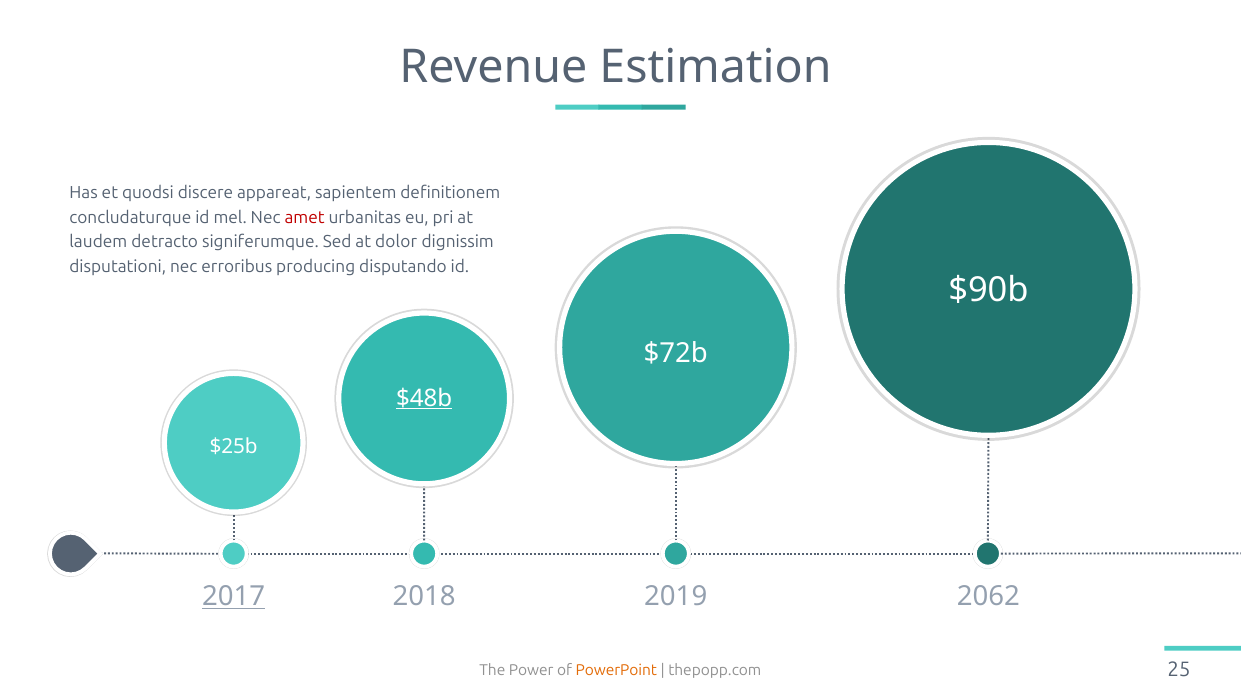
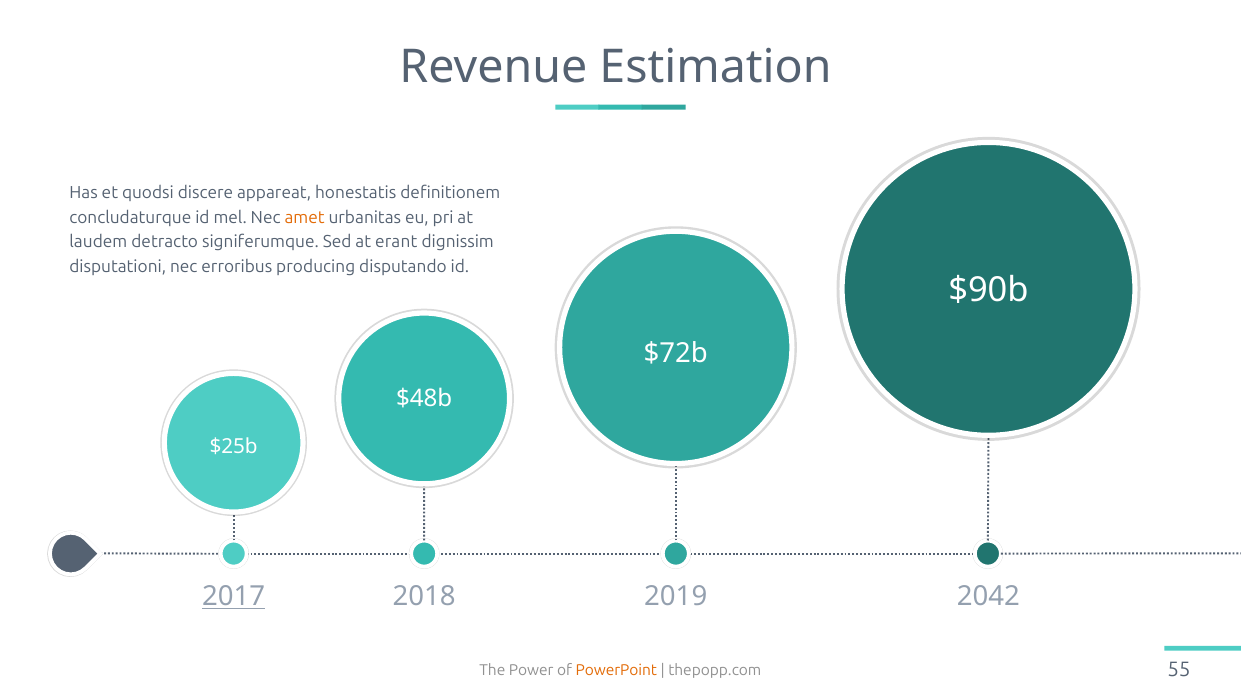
sapientem: sapientem -> honestatis (356, 193)
amet colour: red -> orange (305, 217)
dolor: dolor -> erant (396, 242)
$48b underline: present -> none (424, 398)
2062: 2062 -> 2042 (988, 596)
25: 25 -> 55 (1179, 669)
